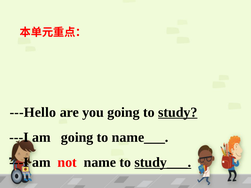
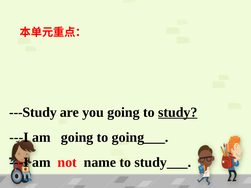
---Hello: ---Hello -> ---Study (33, 112)
name___: name___ -> going___ (140, 137)
study___ underline: present -> none (163, 162)
